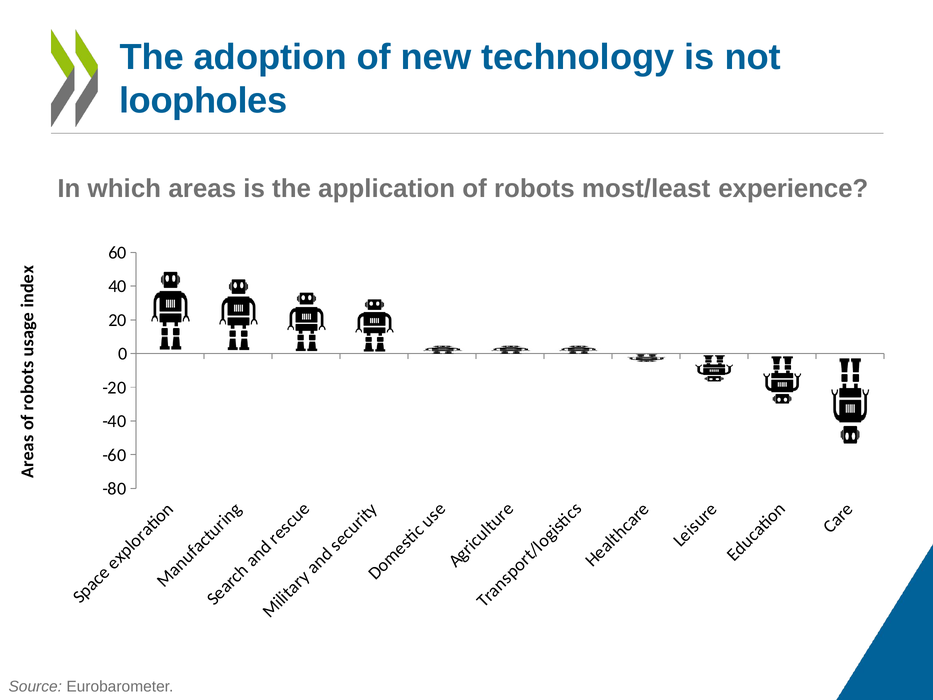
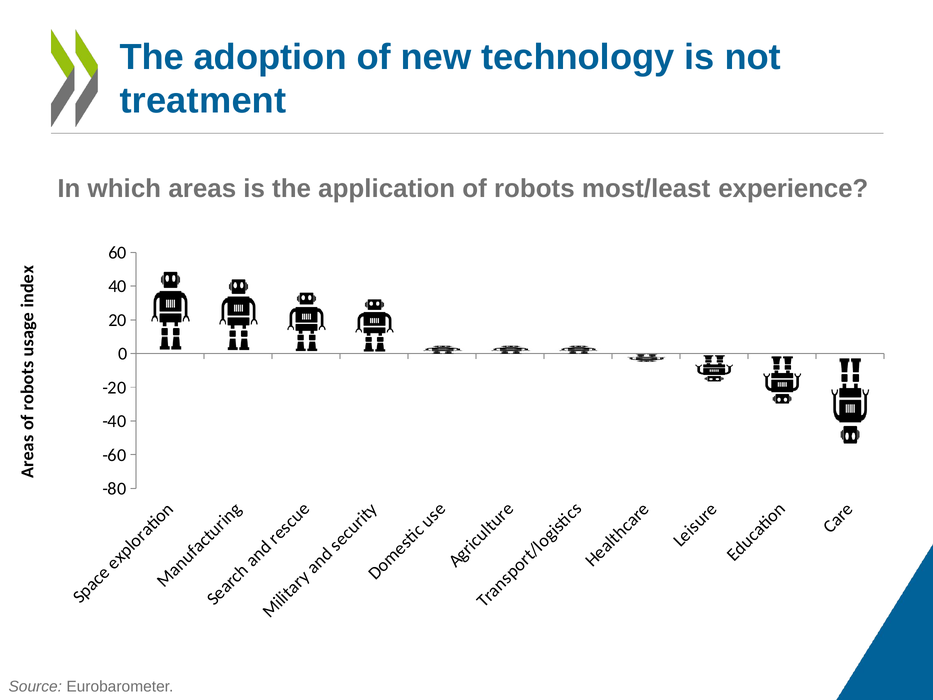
loopholes: loopholes -> treatment (203, 101)
